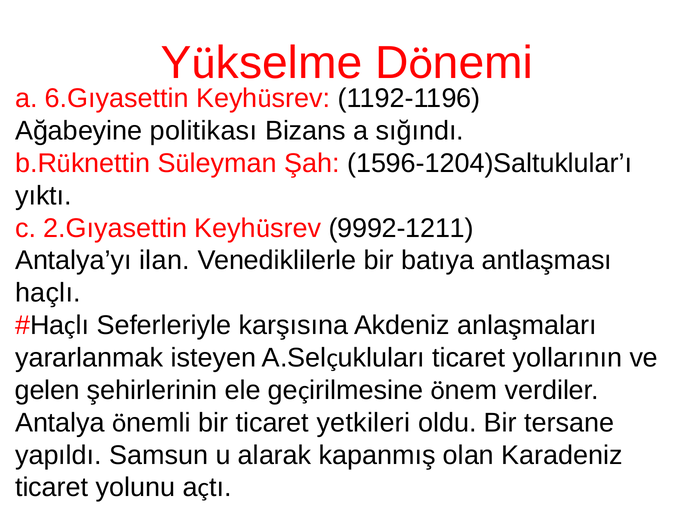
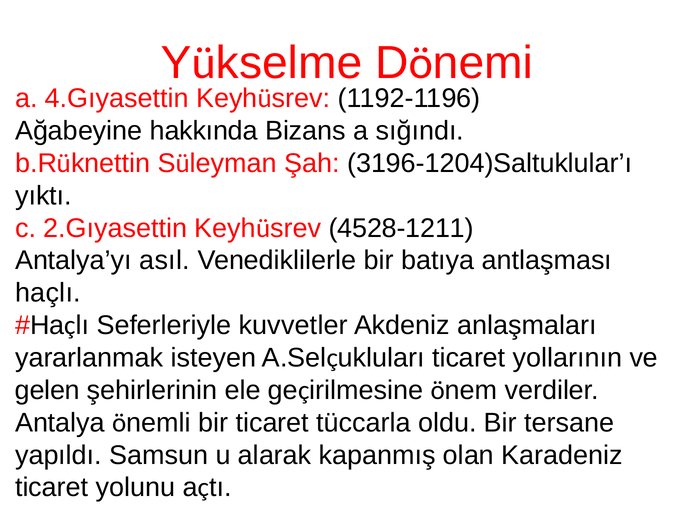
6.Gıyasettin: 6.Gıyasettin -> 4.Gıyasettin (117, 98)
politikası: politikası -> hakkında (204, 131)
1596-1204)Saltuklular’ı: 1596-1204)Saltuklular’ı -> 3196-1204)Saltuklular’ı (490, 163)
9992-1211: 9992-1211 -> 4528-1211 (401, 228)
ilan: ilan -> asıl (165, 260)
karşısına: karşısına -> kuvvetler (293, 325)
yetkileri: yetkileri -> tüccarla (364, 422)
